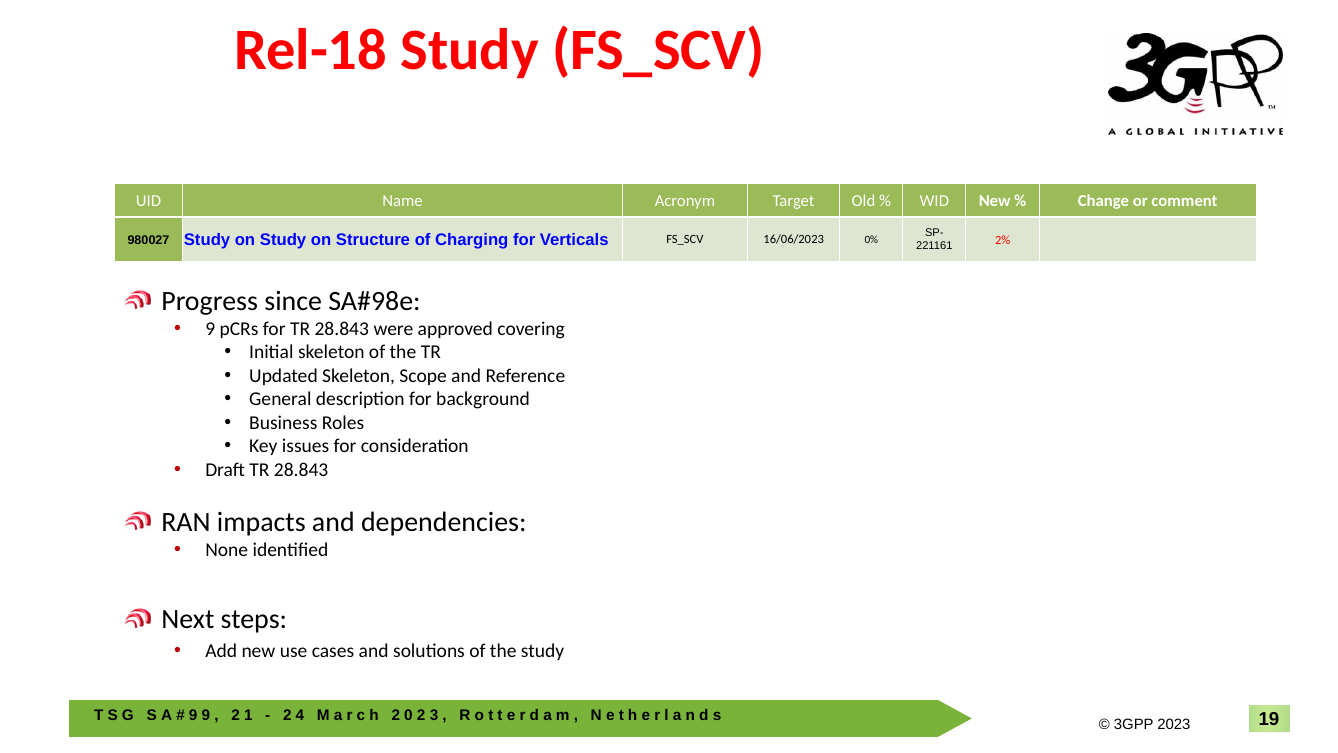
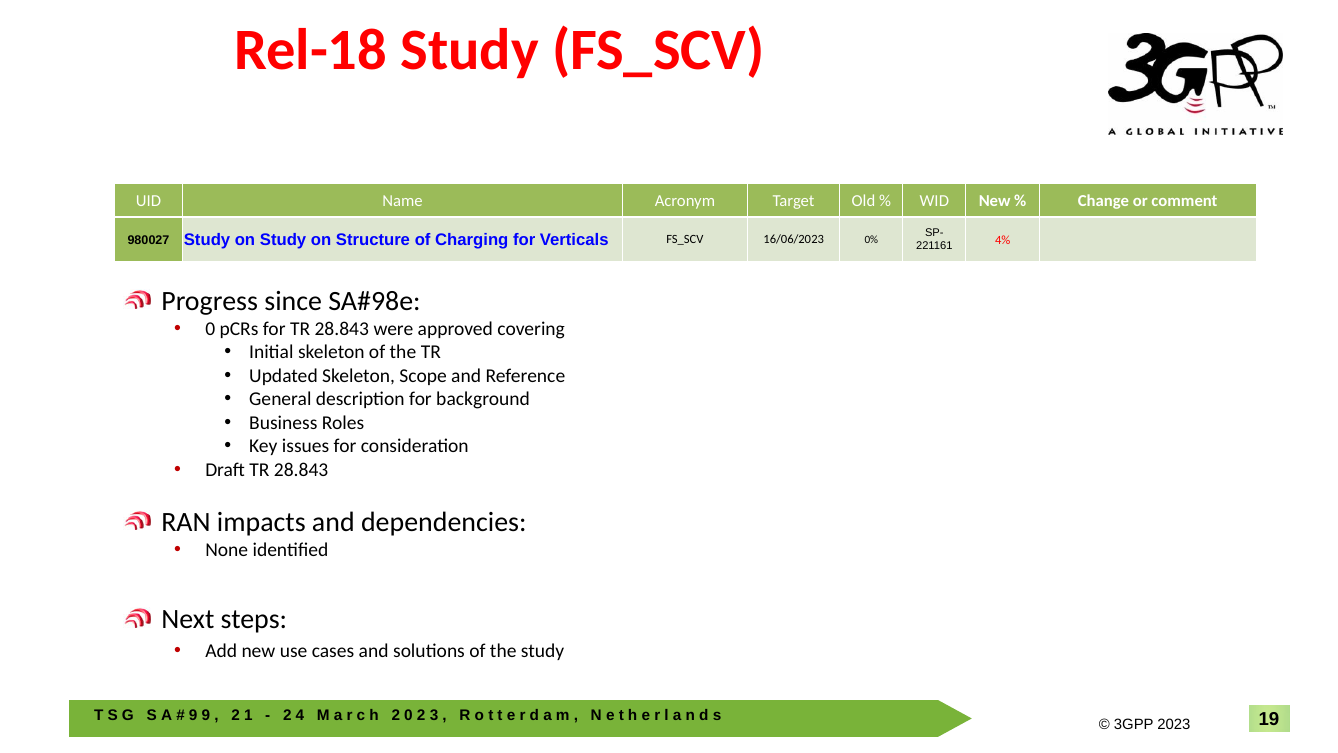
2%: 2% -> 4% (1003, 240)
9: 9 -> 0 (210, 329)
